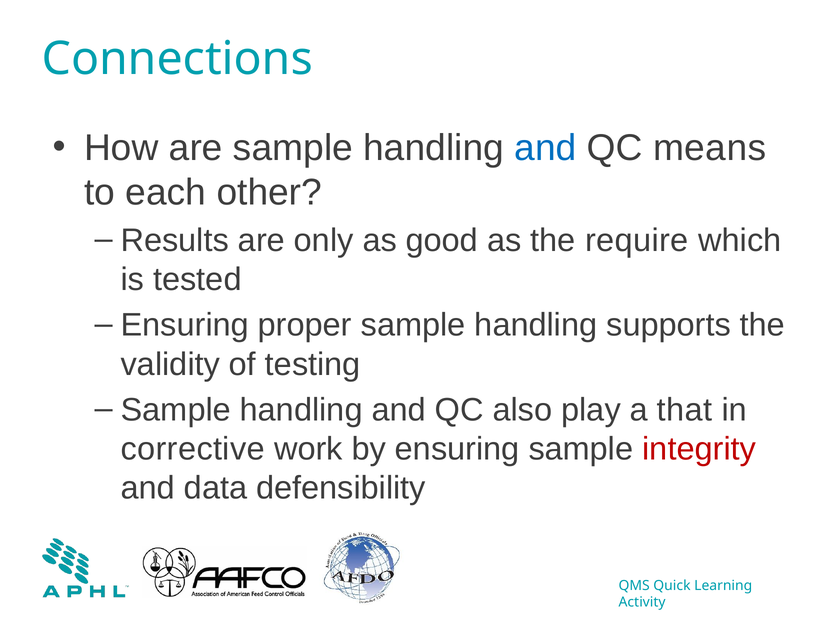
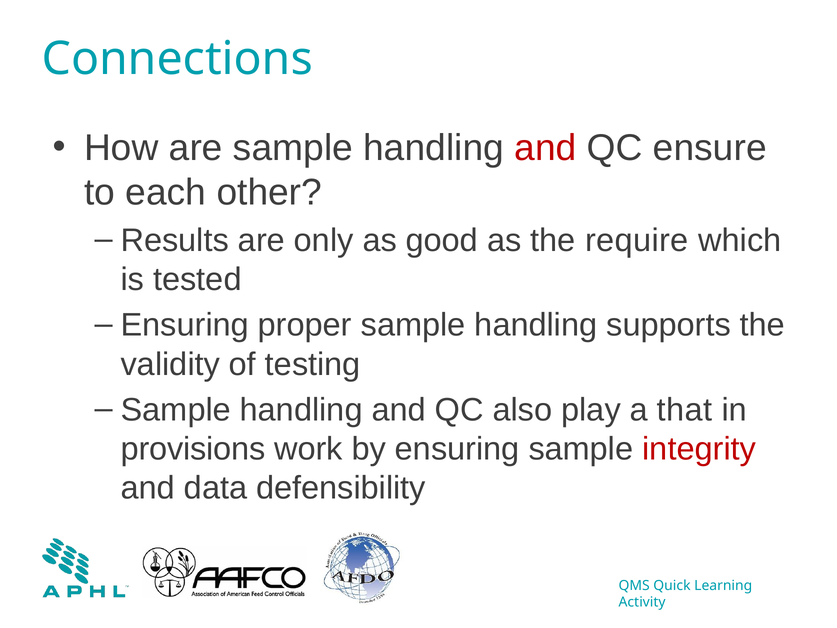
and colour: blue -> red (545, 148)
means: means -> ensure (710, 148)
corrective: corrective -> provisions (193, 449)
